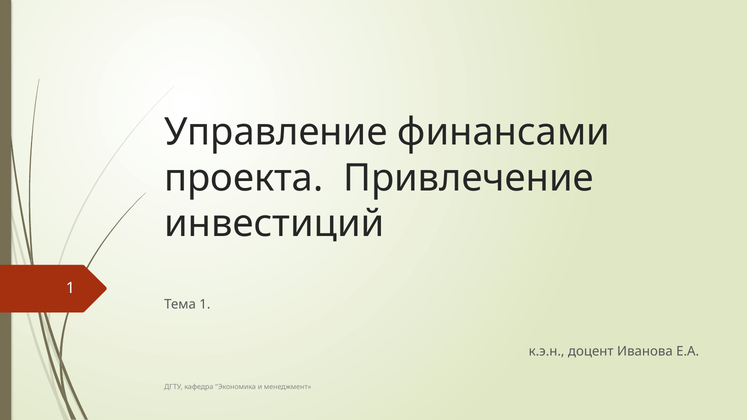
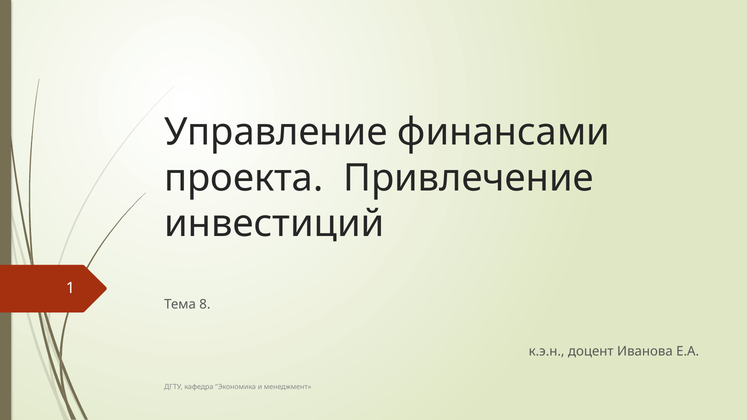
Тема 1: 1 -> 8 (205, 304)
